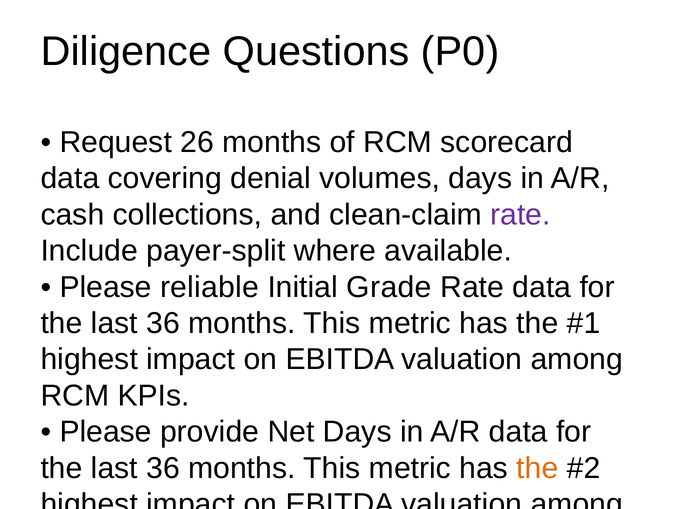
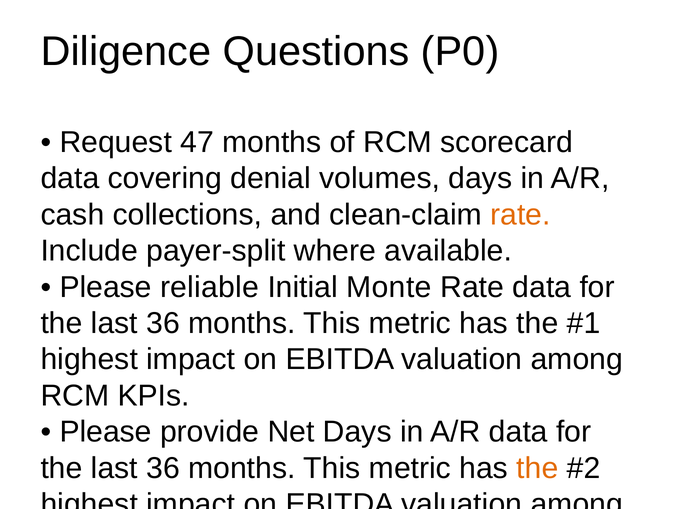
26: 26 -> 47 (197, 142)
rate colour: purple -> orange (520, 215)
Grade: Grade -> Monte (389, 287)
